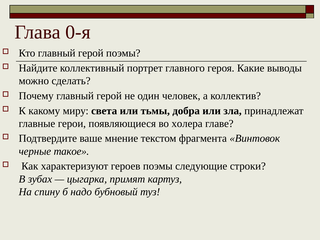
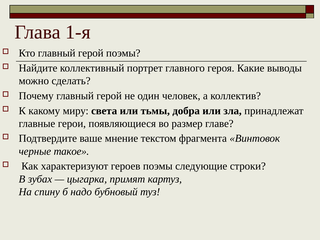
0-я: 0-я -> 1-я (78, 32)
холера: холера -> размер (187, 124)
